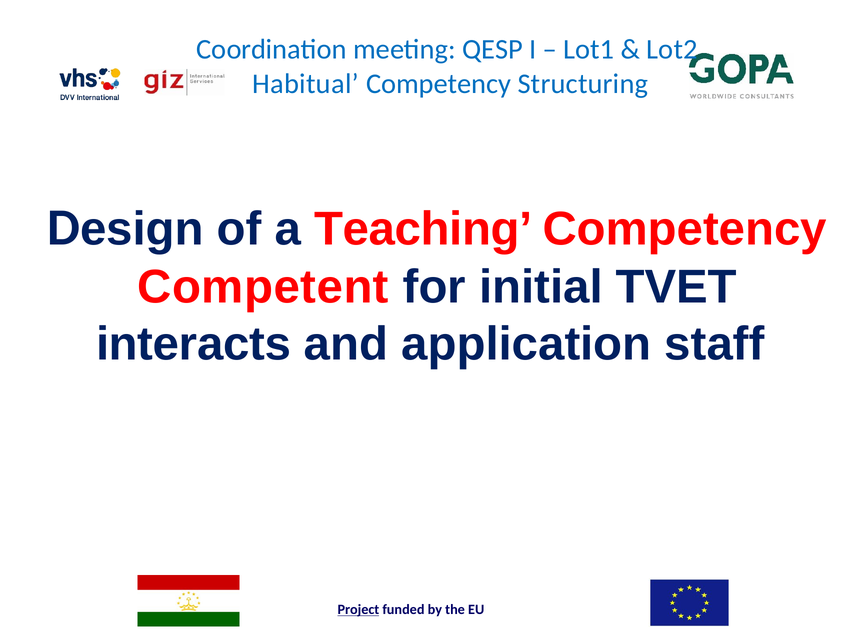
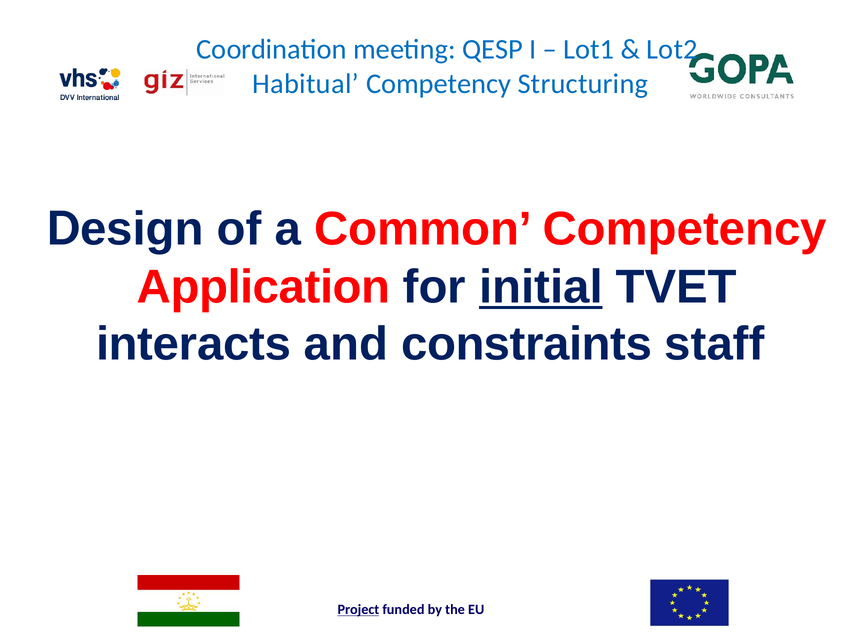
Teaching: Teaching -> Common (423, 229)
Competent: Competent -> Application (264, 287)
initial underline: none -> present (541, 287)
application: application -> constraints (527, 344)
